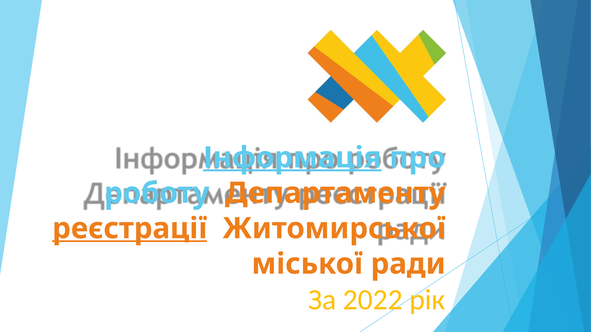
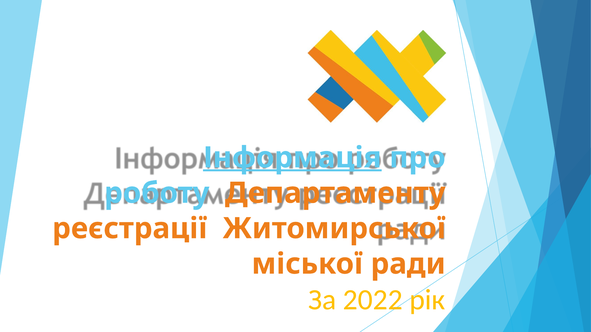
реєстрації underline: present -> none (130, 229)
